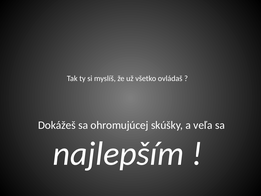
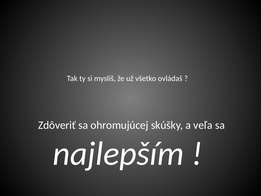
Dokážeš: Dokážeš -> Zdôveriť (57, 125)
